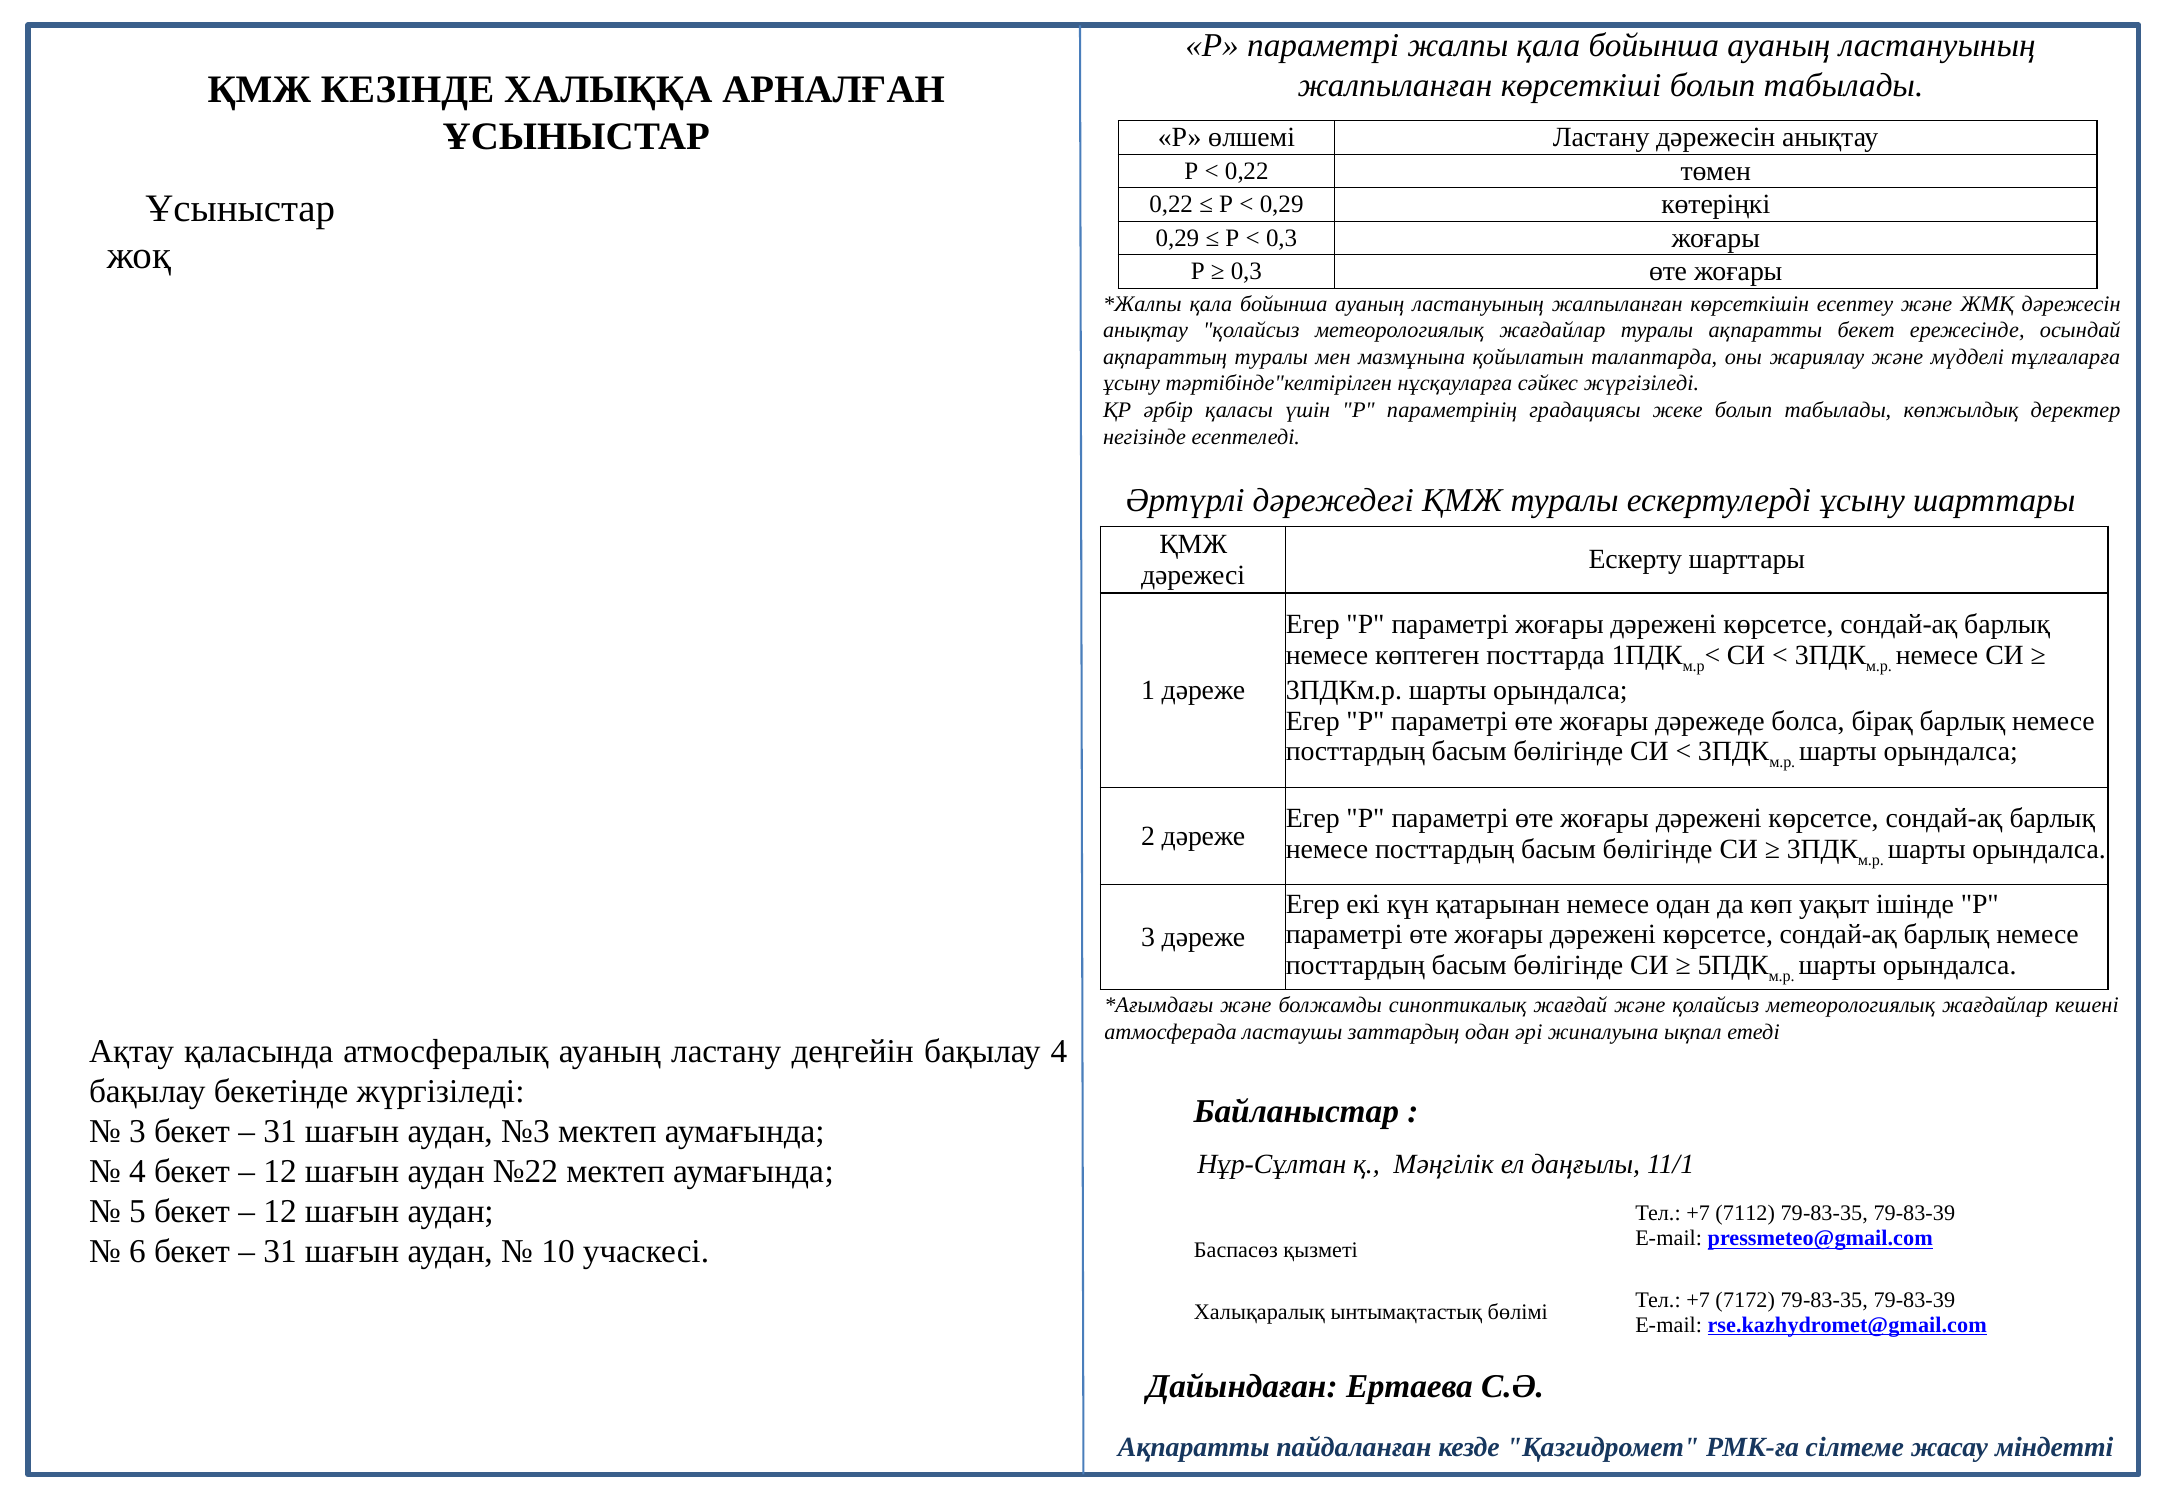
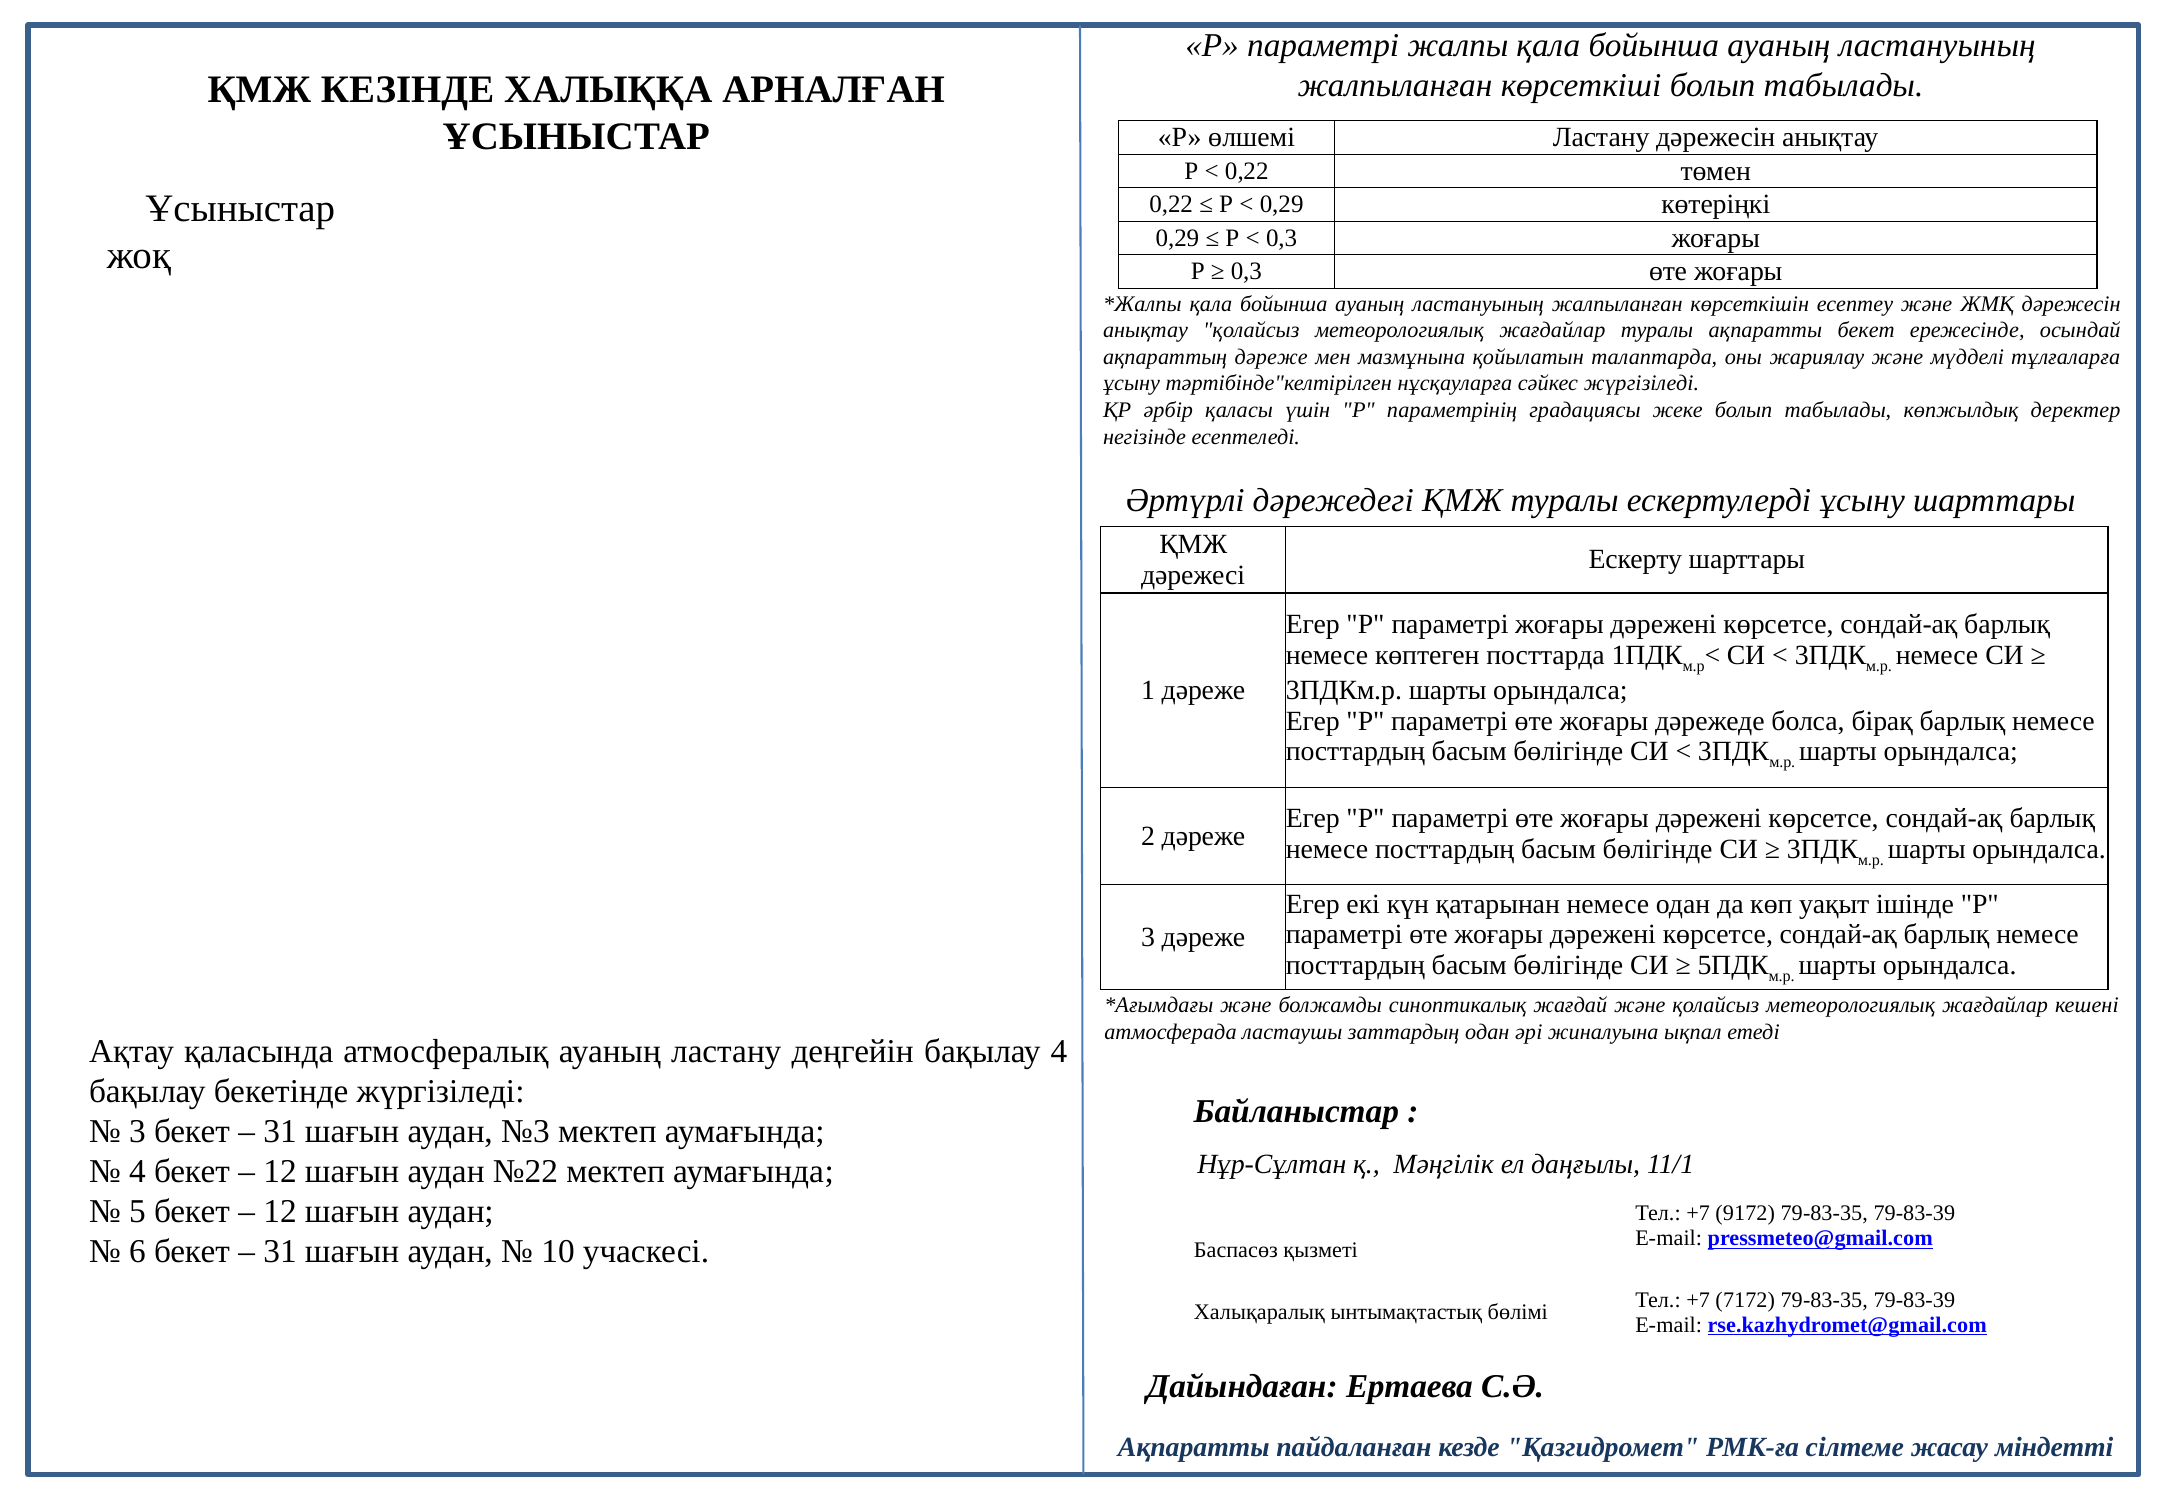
ақпараттың туралы: туралы -> дәреже (1271, 357)
7112: 7112 -> 9172 (1745, 1214)
